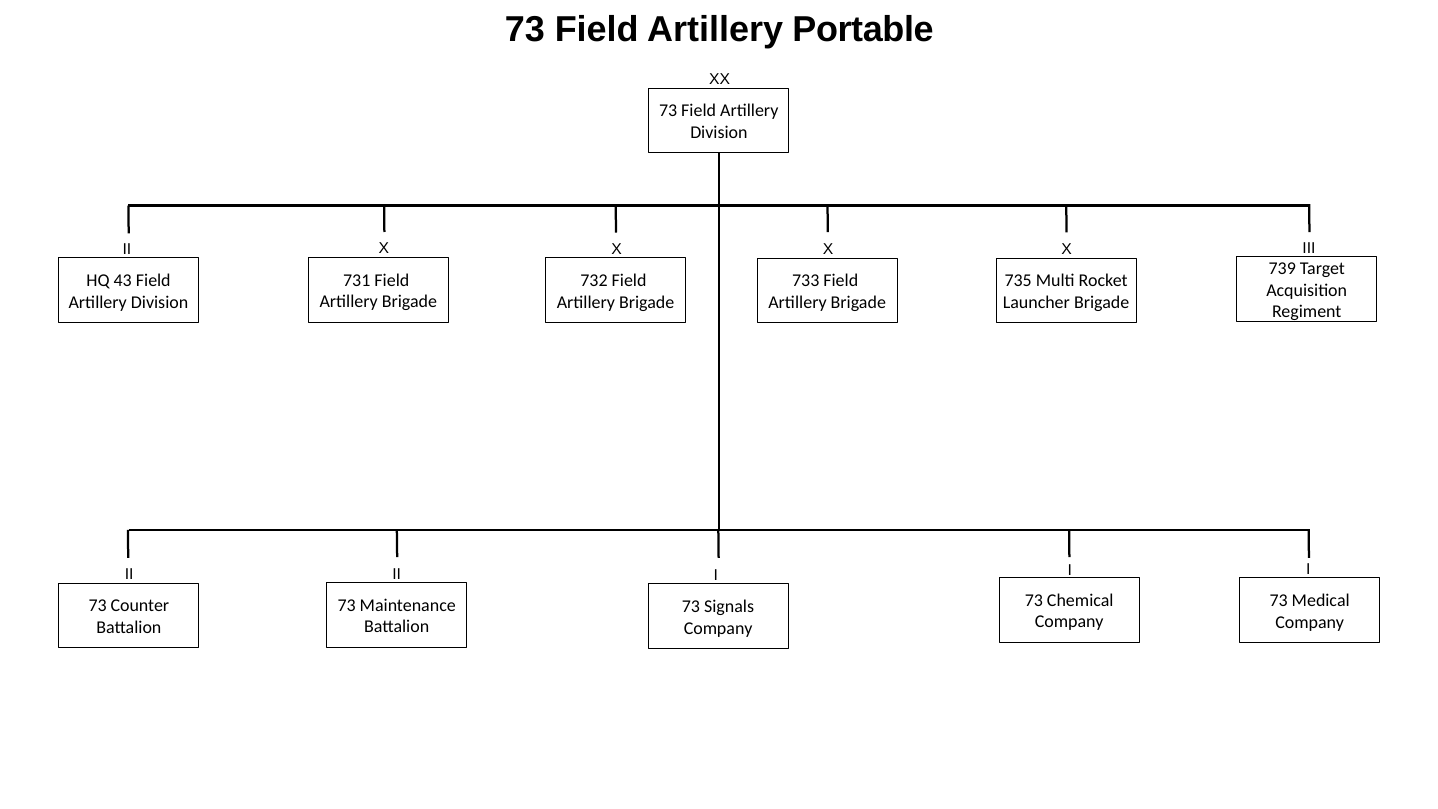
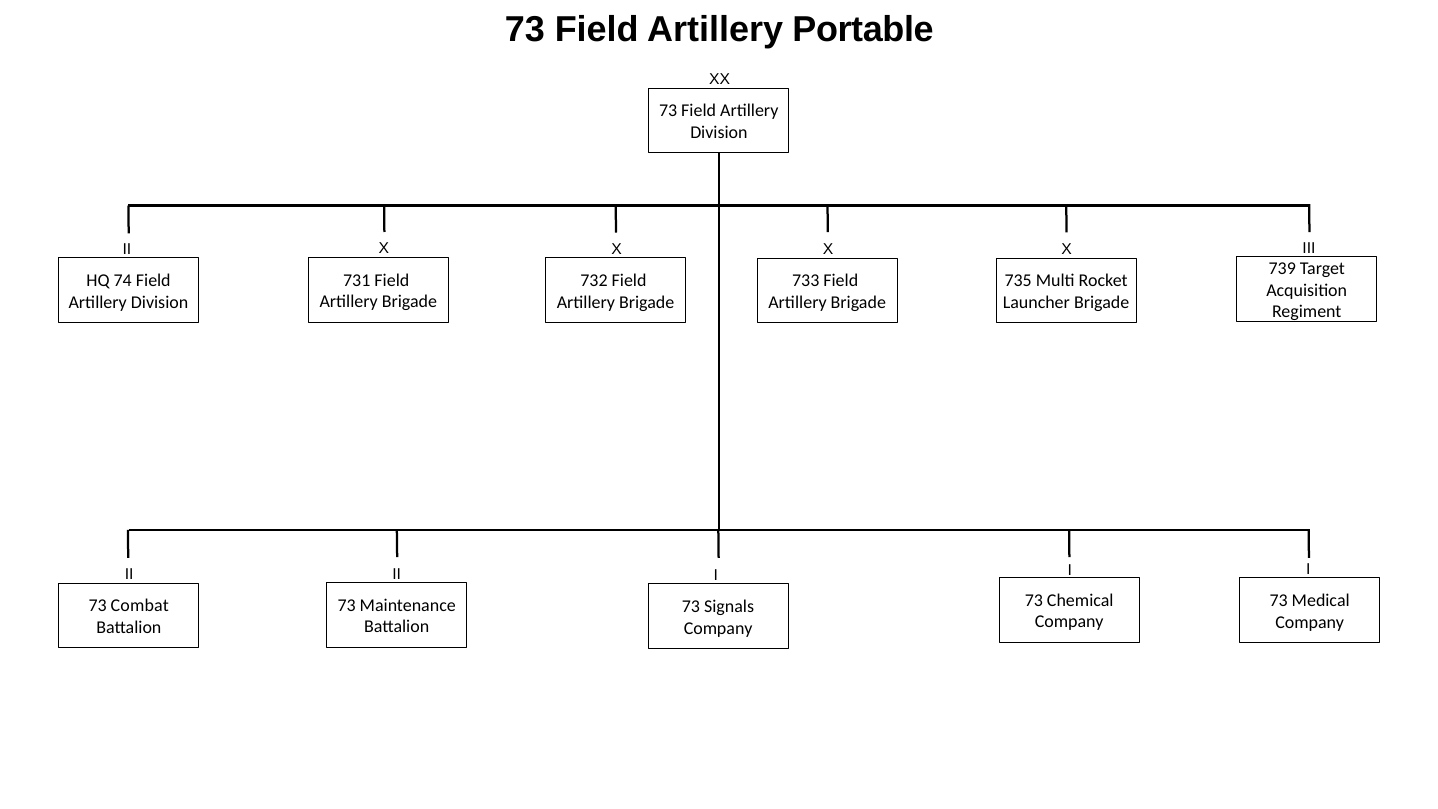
43: 43 -> 74 (123, 281)
Counter: Counter -> Combat (140, 606)
